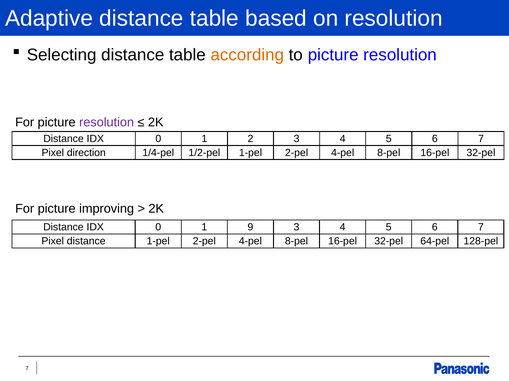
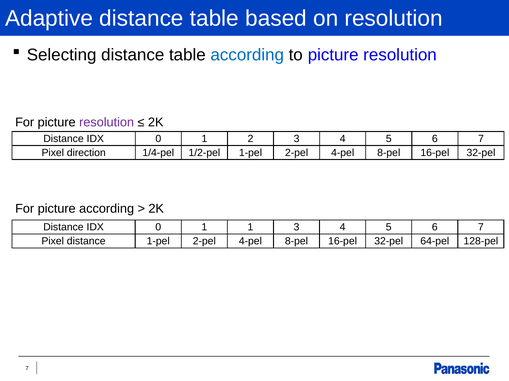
according colour: orange -> blue (247, 55)
picture improving: improving -> according (107, 209)
1 9: 9 -> 1 (250, 228)
